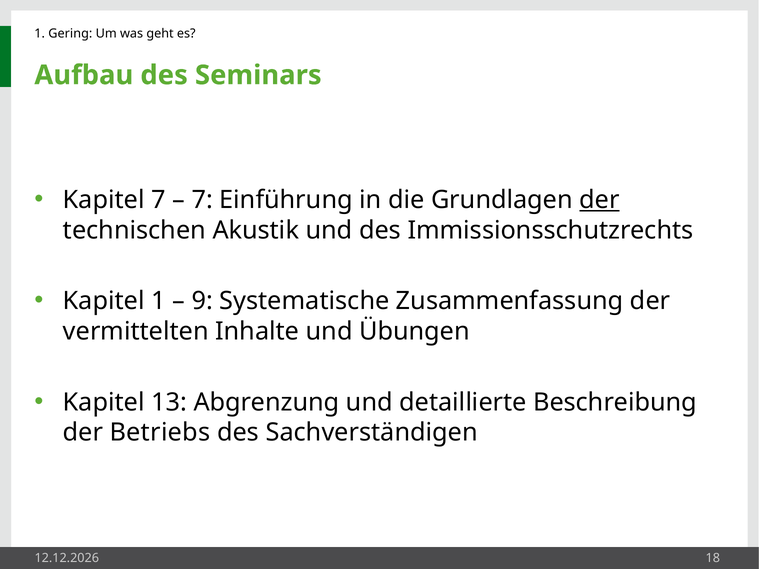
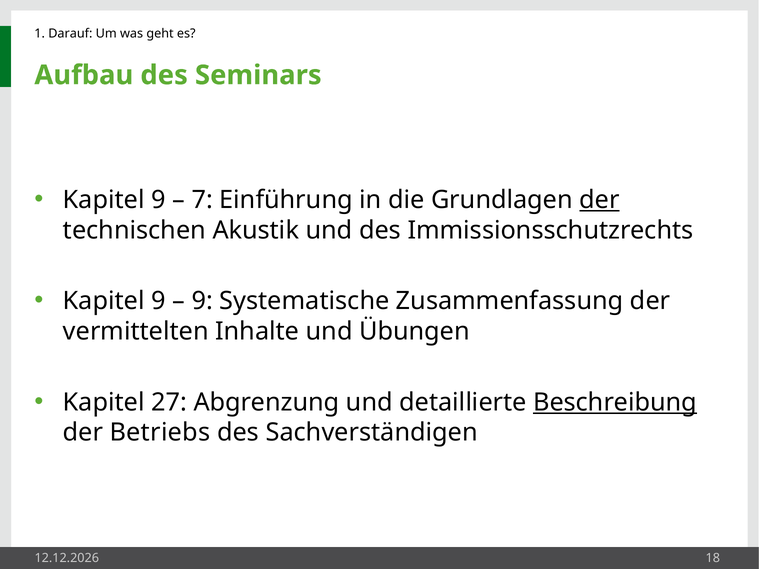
Gering: Gering -> Darauf (70, 34)
7: 7 -> 9 (159, 200)
1: 1 -> 9 (159, 301)
13: 13 -> 27 (169, 402)
Beschreibung underline: none -> present (615, 402)
